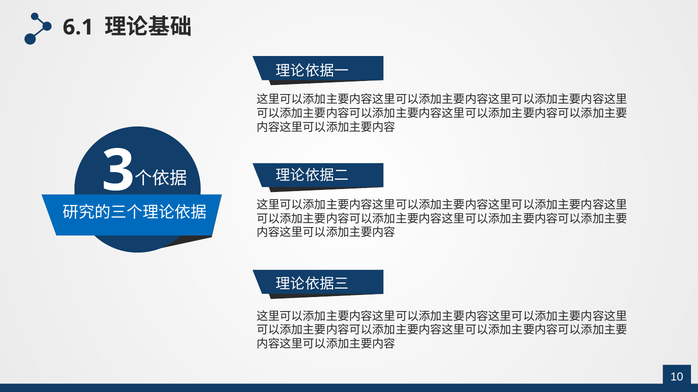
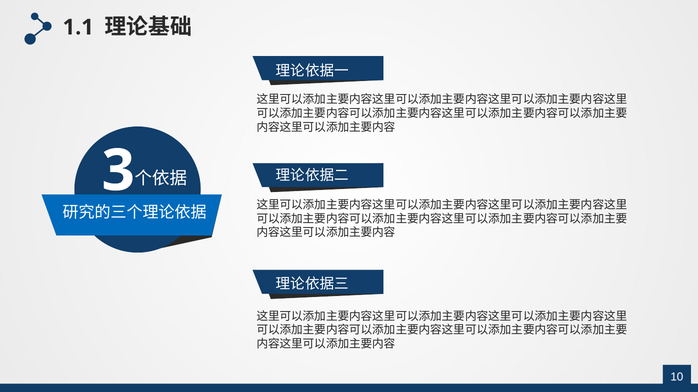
6.1: 6.1 -> 1.1 (78, 27)
